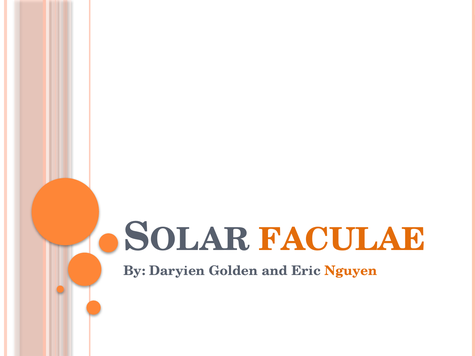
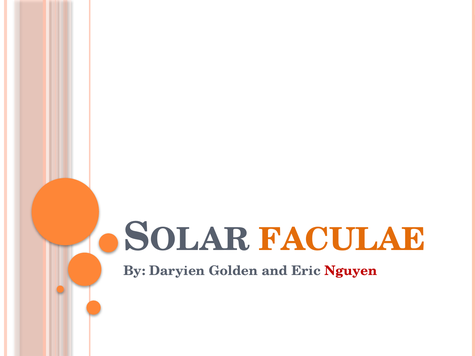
Nguyen colour: orange -> red (351, 271)
